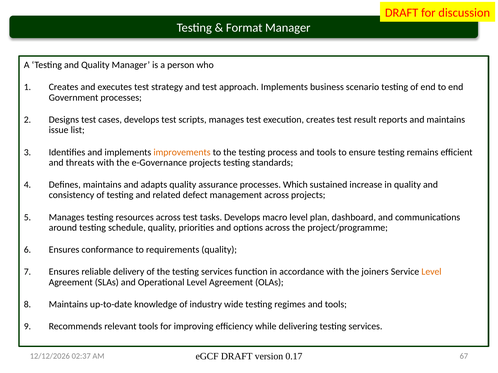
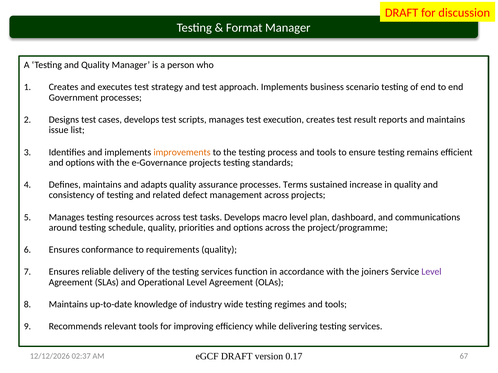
threats: threats -> options (80, 163)
Which: Which -> Terms (295, 185)
Level colour: orange -> purple (431, 272)
